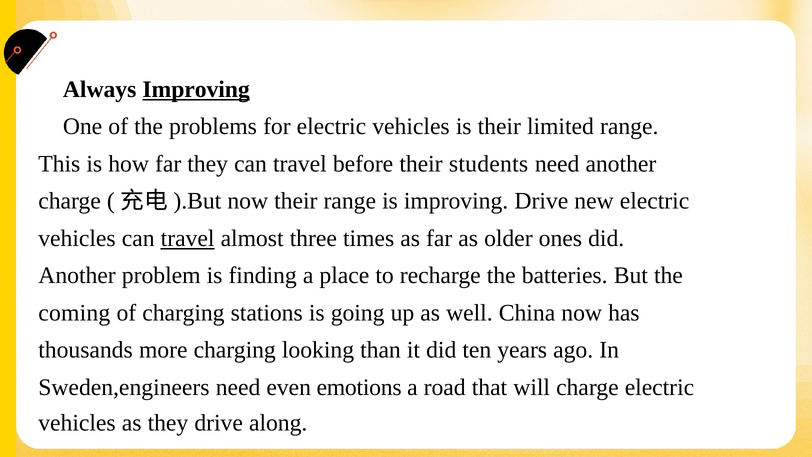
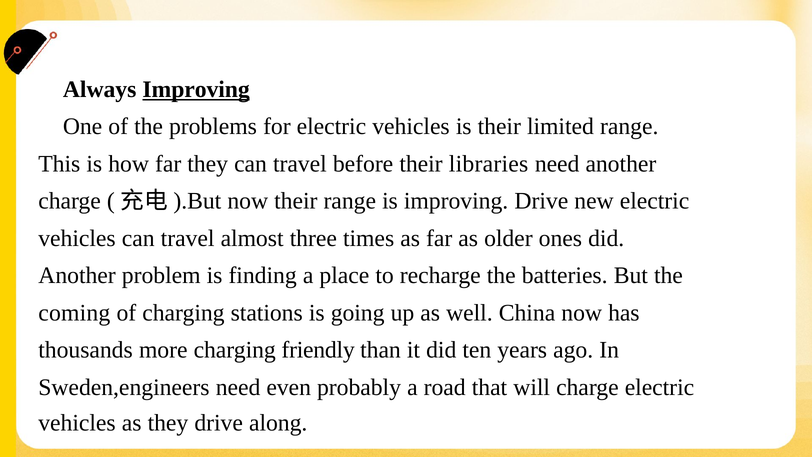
students: students -> libraries (489, 164)
travel underline: present -> none (188, 238)
looking: looking -> friendly (318, 350)
emotions: emotions -> probably (359, 387)
